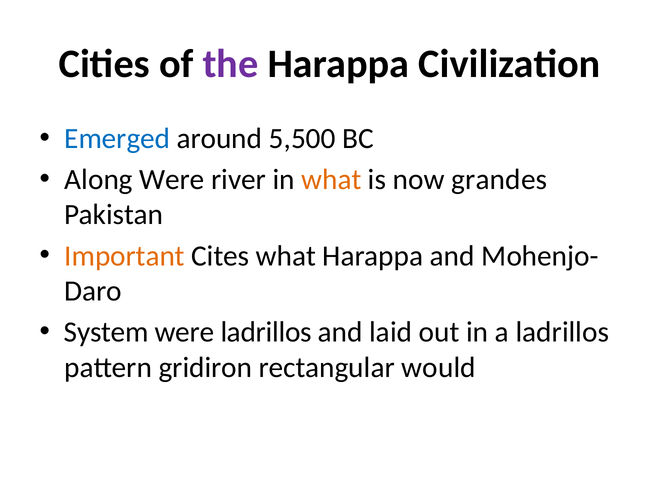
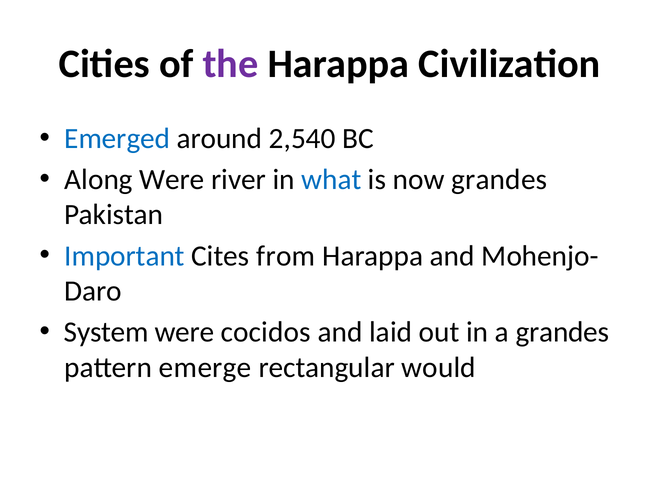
5,500: 5,500 -> 2,540 (302, 138)
what colour: orange -> blue (331, 180)
Important colour: orange -> blue (125, 256)
Cites what: what -> from (286, 256)
were ladrillos: ladrillos -> cocidos (266, 332)
a ladrillos: ladrillos -> grandes (562, 332)
gridiron: gridiron -> emerge (205, 367)
